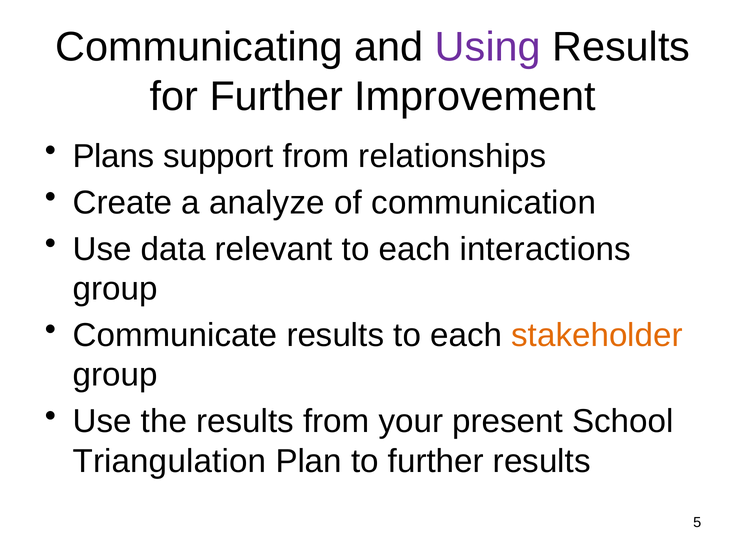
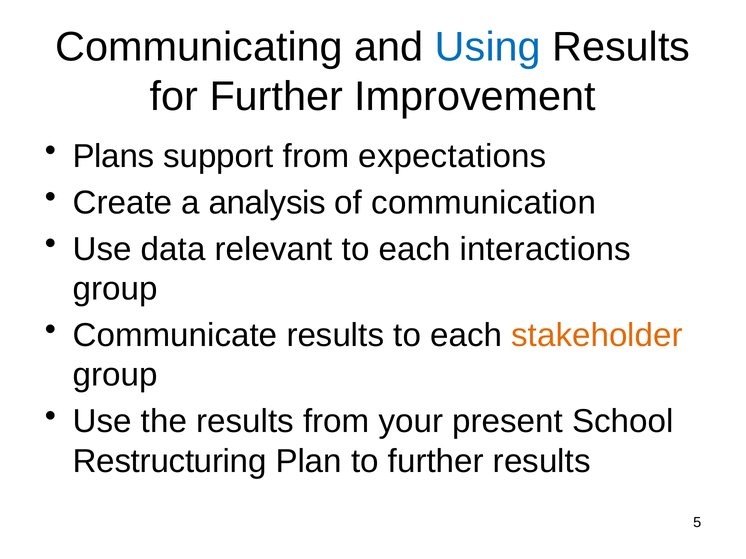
Using colour: purple -> blue (488, 47)
relationships: relationships -> expectations (452, 156)
analyze: analyze -> analysis (267, 203)
Triangulation: Triangulation -> Restructuring (170, 462)
